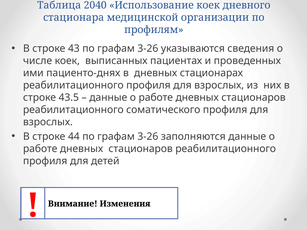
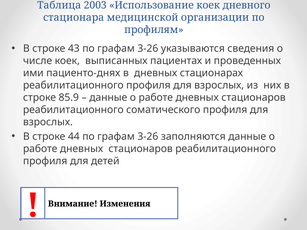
2040: 2040 -> 2003 (95, 5)
43.5: 43.5 -> 85.9 (69, 98)
